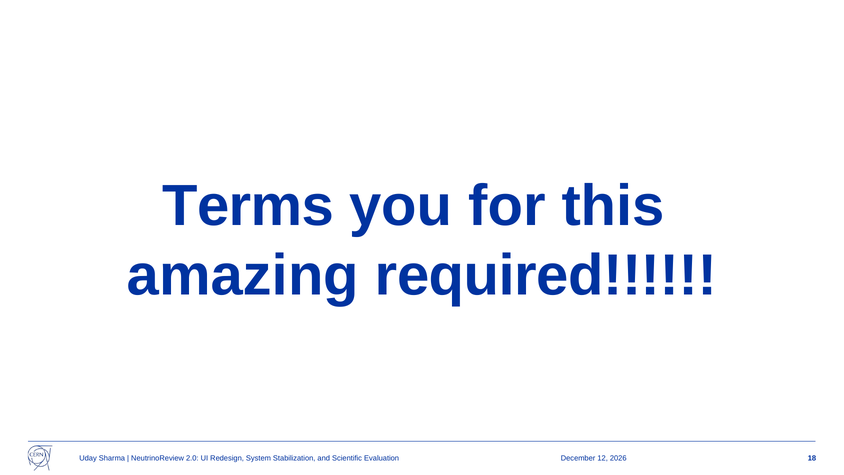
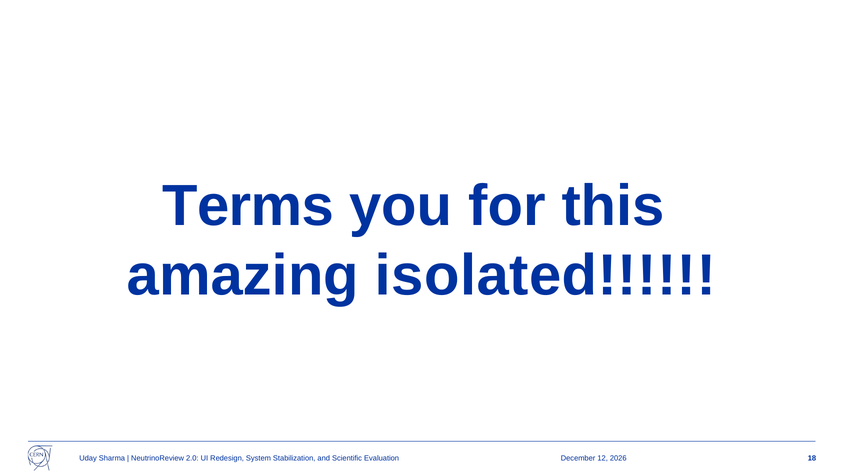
required: required -> isolated (545, 276)
